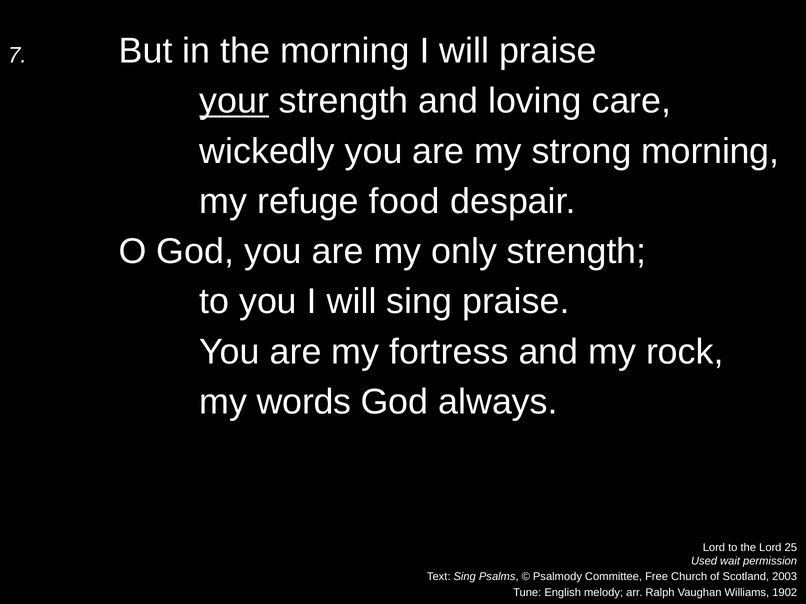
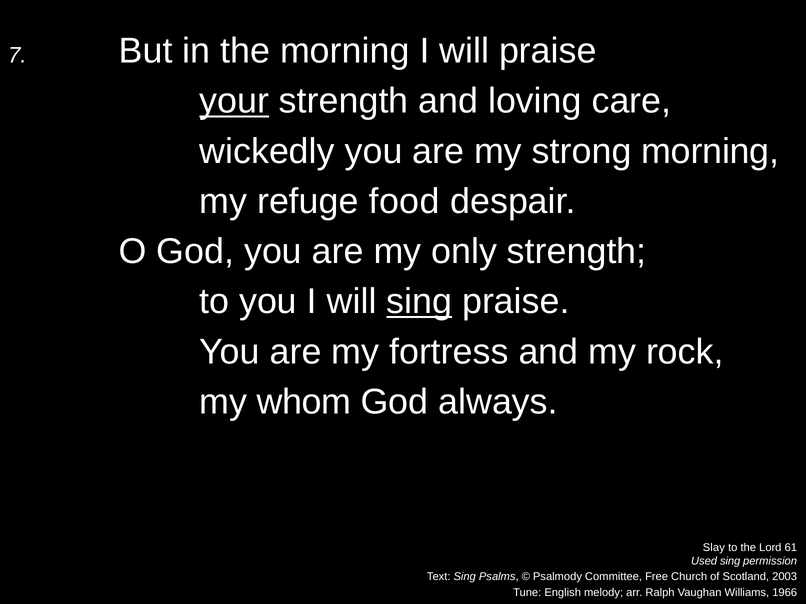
sing underline: none -> present (419, 302)
words: words -> whom (304, 402)
Lord: Lord -> Slay (714, 548)
25: 25 -> 61 (791, 548)
Used wait: wait -> sing (730, 562)
1902: 1902 -> 1966 (785, 593)
